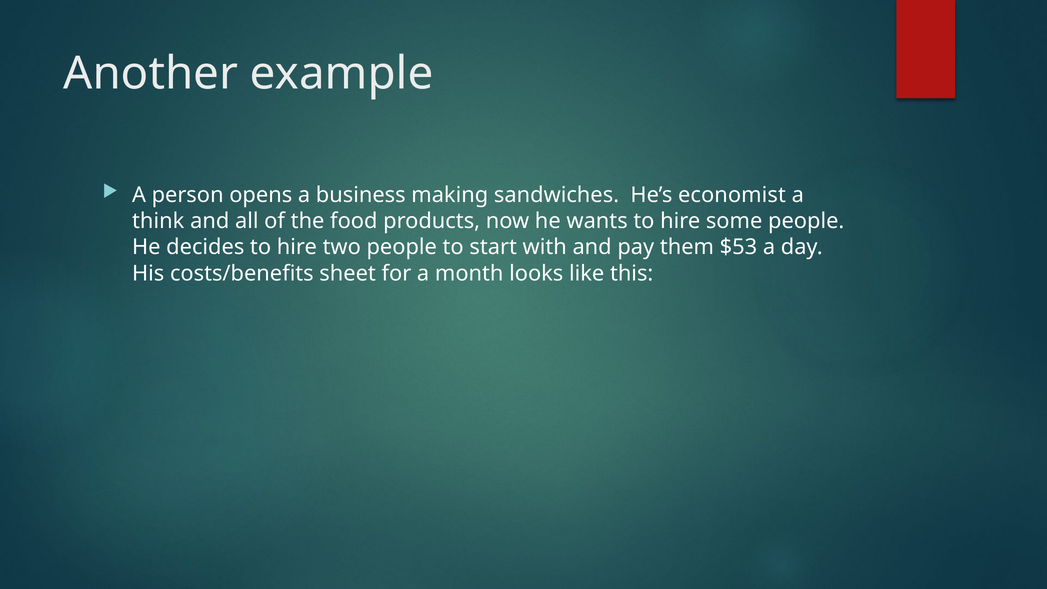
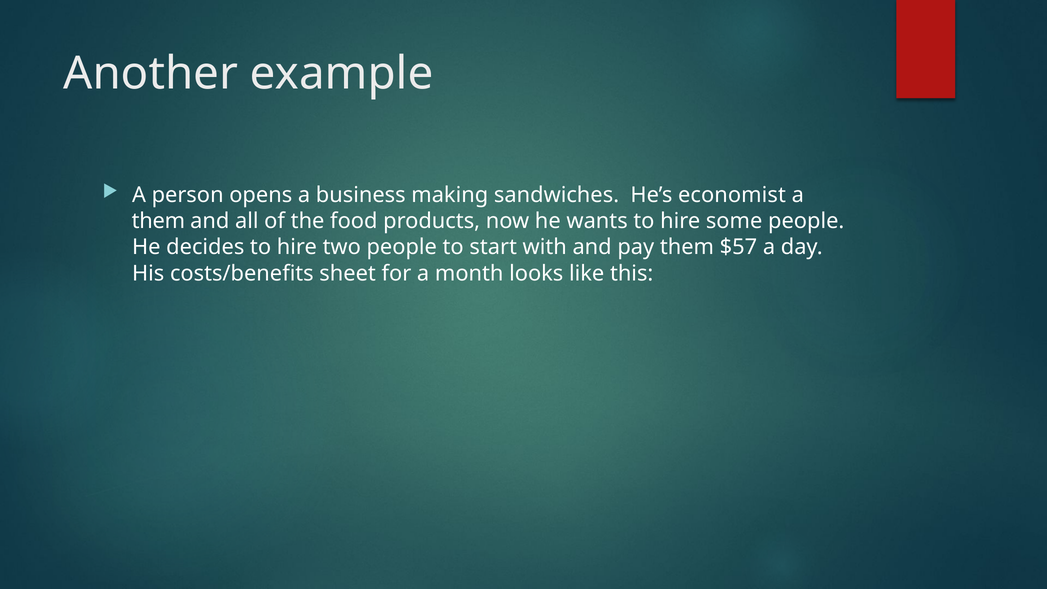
think: think -> them (158, 221)
$53: $53 -> $57 (738, 247)
